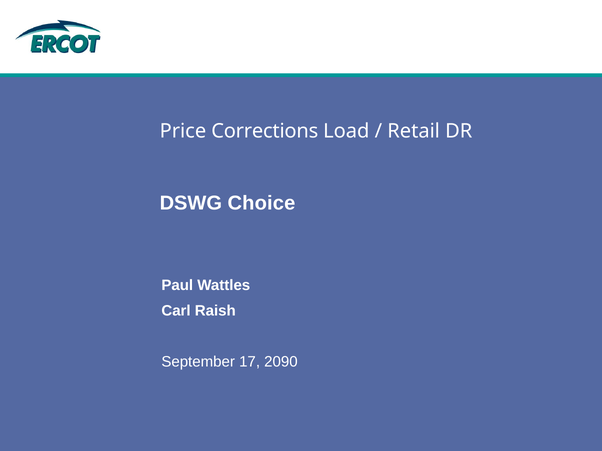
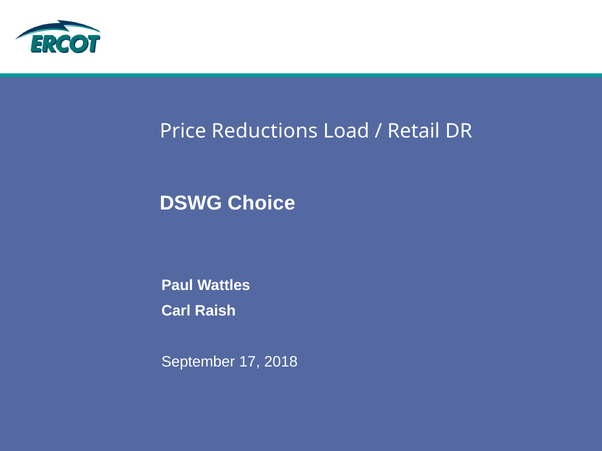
Corrections: Corrections -> Reductions (265, 131)
2090: 2090 -> 2018 (281, 362)
